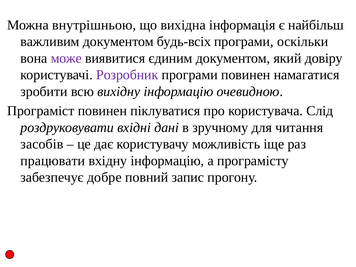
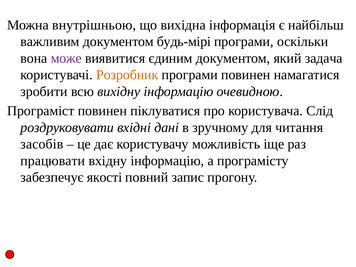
будь-всіх: будь-всіх -> будь-мірі (184, 42)
довіру: довіру -> задача (324, 58)
Розробник colour: purple -> orange (127, 75)
добре: добре -> якості (105, 177)
